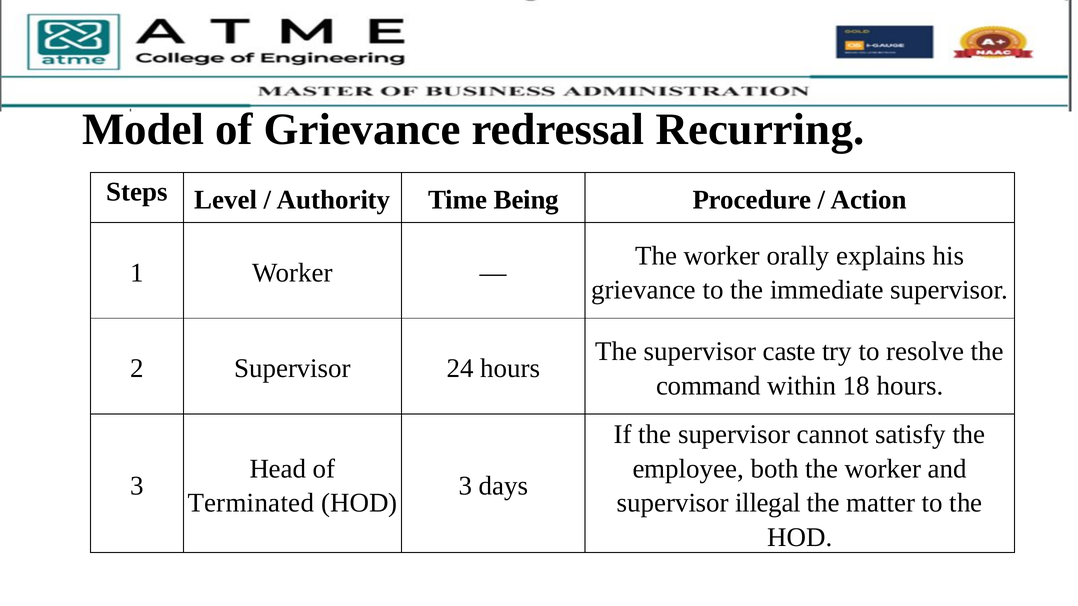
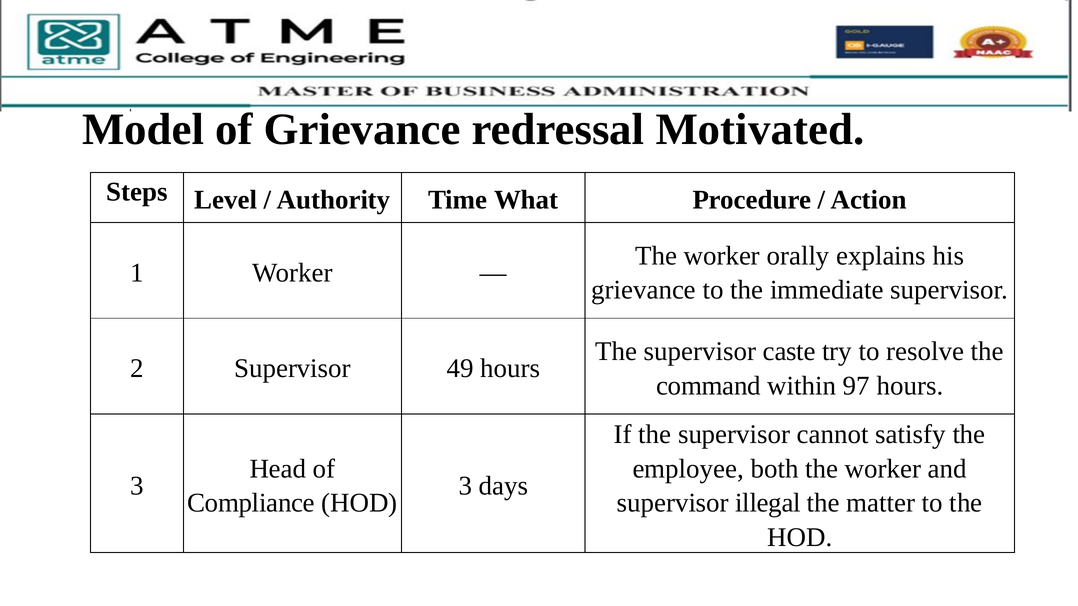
Recurring: Recurring -> Motivated (760, 130)
Being: Being -> What (526, 200)
24: 24 -> 49 (460, 369)
18: 18 -> 97 (856, 386)
Terminated: Terminated -> Compliance (251, 503)
